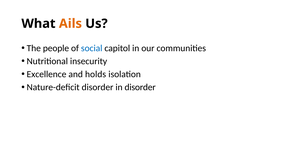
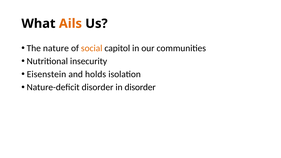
people: people -> nature (56, 48)
social colour: blue -> orange (92, 48)
Excellence: Excellence -> Eisenstein (46, 74)
